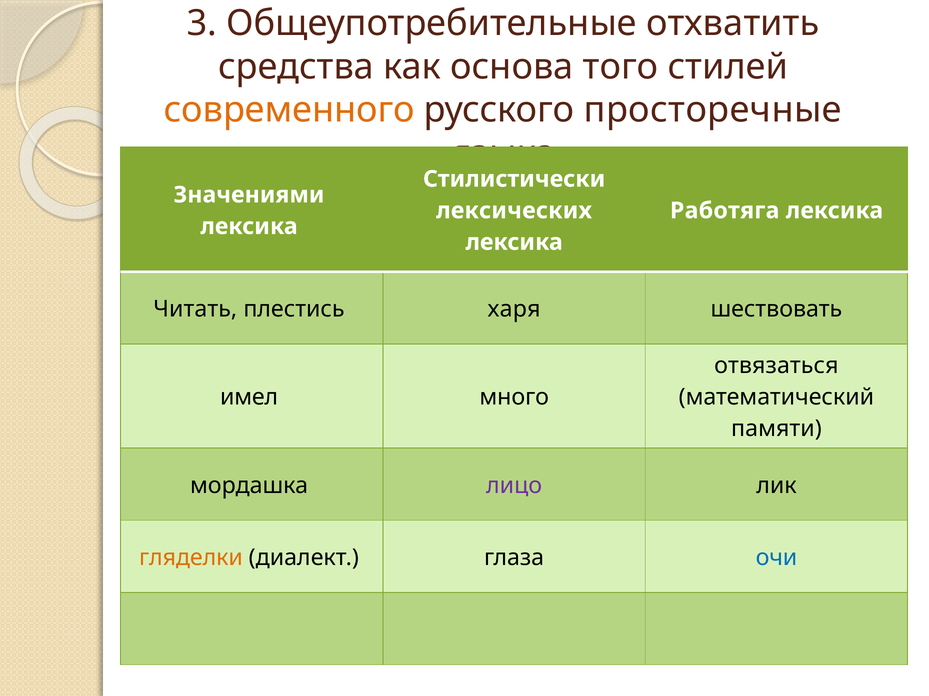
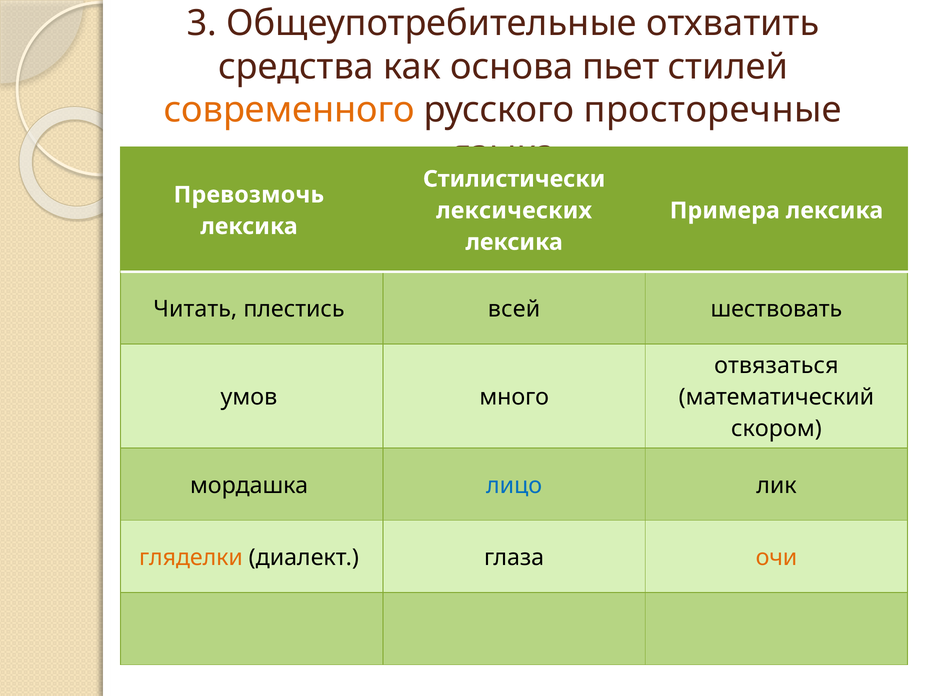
того: того -> пьет (621, 67)
Значениями: Значениями -> Превозмочь (249, 195)
Работяга: Работяга -> Примера (725, 211)
харя: харя -> всей (514, 309)
имел: имел -> умов (249, 398)
памяти: памяти -> скором (776, 429)
лицо colour: purple -> blue (514, 486)
очи colour: blue -> orange (776, 558)
